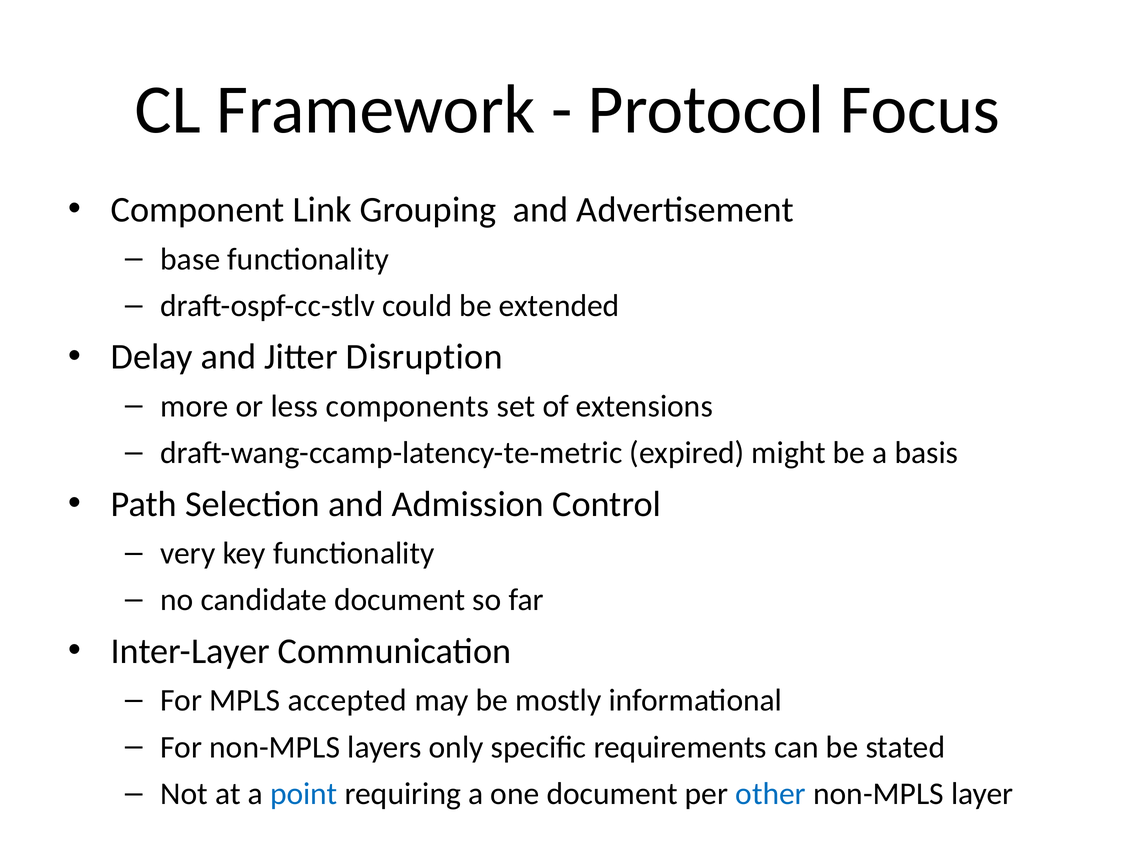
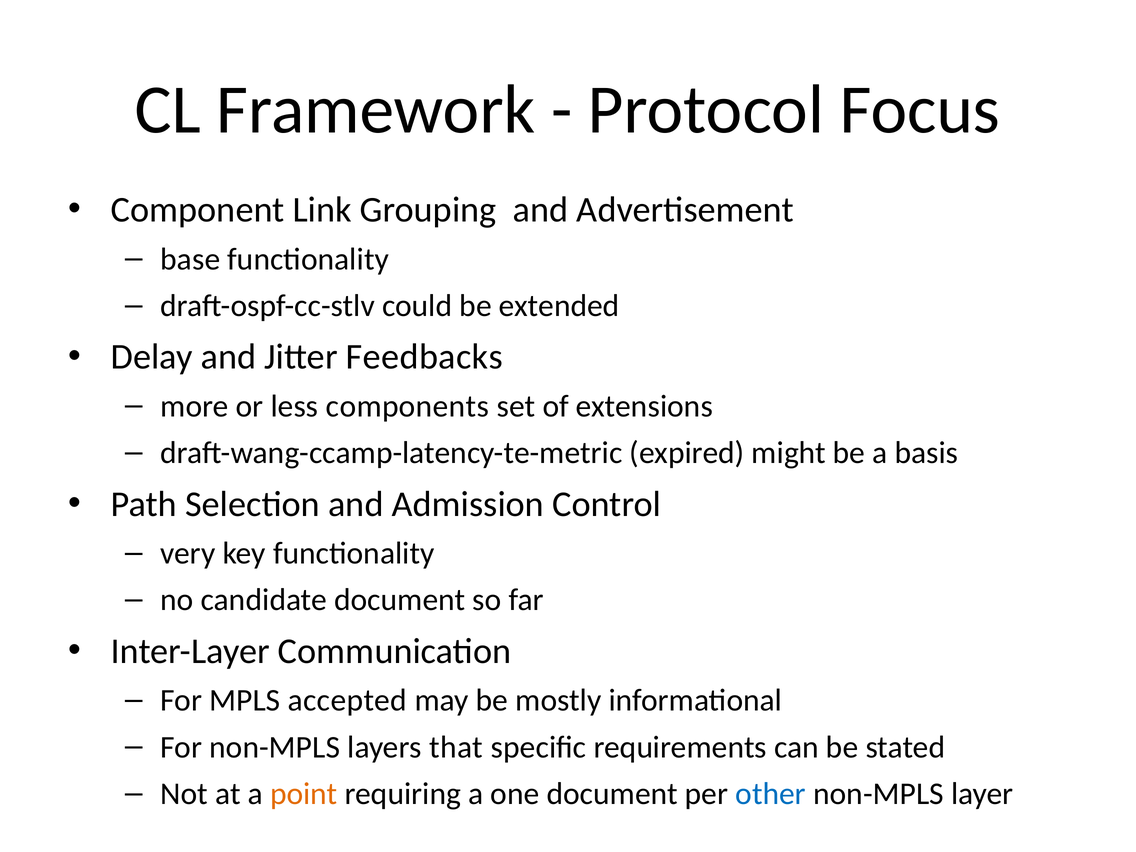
Disruption: Disruption -> Feedbacks (424, 357)
only: only -> that (456, 747)
point colour: blue -> orange (304, 794)
